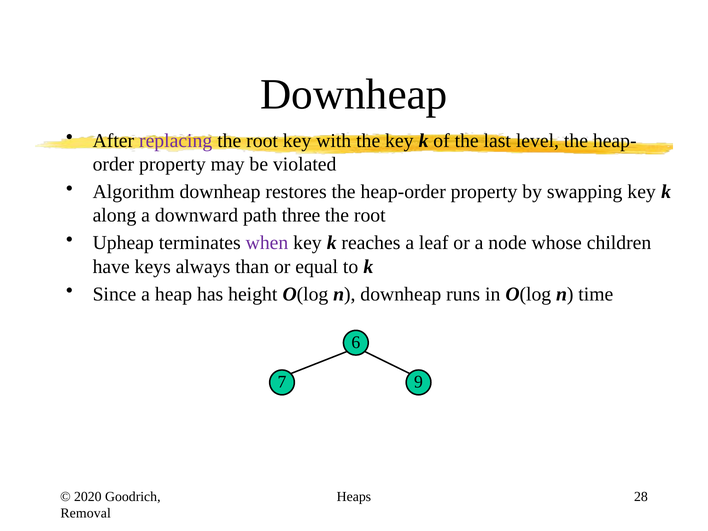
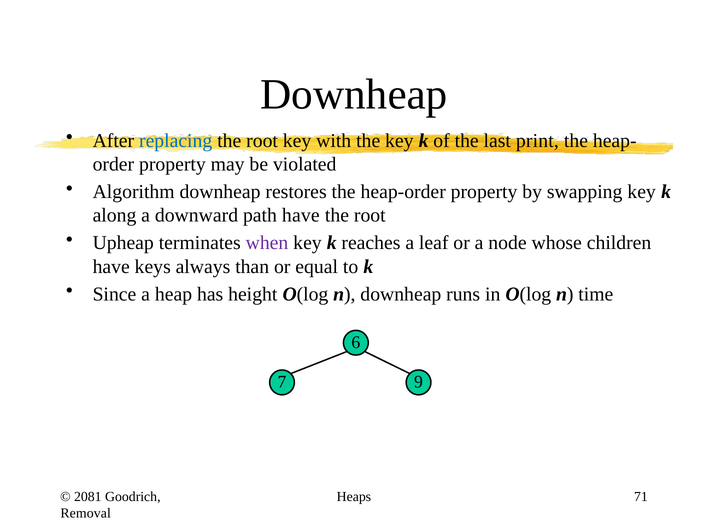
replacing colour: purple -> blue (176, 141)
level: level -> print (537, 141)
path three: three -> have (301, 215)
2020: 2020 -> 2081 (88, 497)
28: 28 -> 71 (641, 497)
